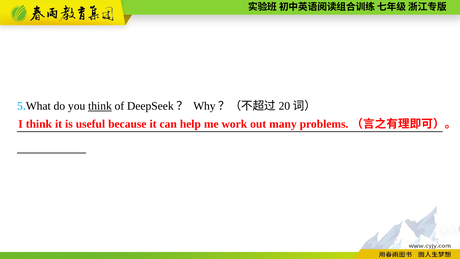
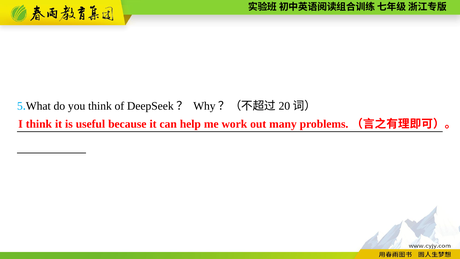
think underline: present -> none (100, 106)
